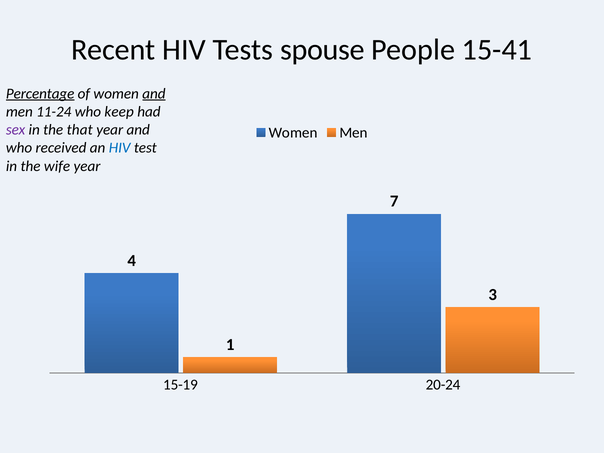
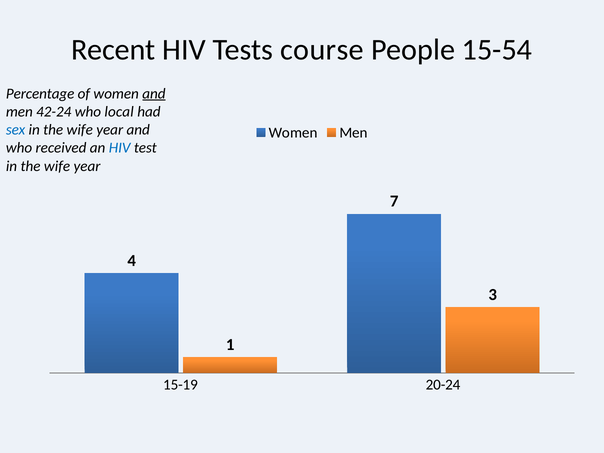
spouse: spouse -> course (322, 50)
15-41: 15-41 -> 15-54 (497, 50)
Percentage underline: present -> none (40, 94)
11-24: 11-24 -> 42-24 (54, 112)
keep: keep -> local (119, 112)
sex colour: purple -> blue (16, 130)
that: that -> wife (80, 130)
